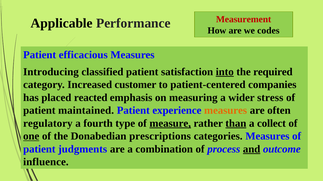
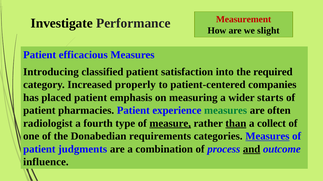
Applicable: Applicable -> Investigate (62, 23)
codes: codes -> slight (268, 31)
into underline: present -> none (225, 72)
customer: customer -> properly (135, 85)
placed reacted: reacted -> patient (91, 98)
stress: stress -> starts (270, 98)
maintained: maintained -> pharmacies (86, 111)
measures colour: orange -> green (226, 111)
regulatory: regulatory -> radiologist (48, 124)
one underline: present -> none (31, 137)
prescriptions: prescriptions -> requirements (160, 137)
Measures underline: none -> present (267, 137)
